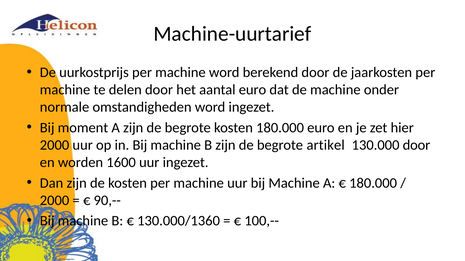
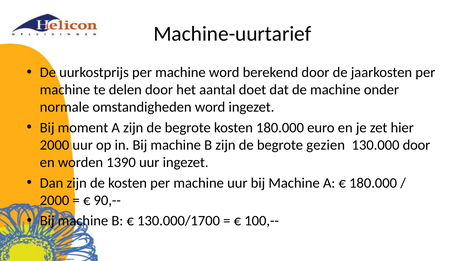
aantal euro: euro -> doet (252, 90)
artikel: artikel -> gezien (326, 145)
1600: 1600 -> 1390 (121, 163)
130.000/1360: 130.000/1360 -> 130.000/1700 (179, 221)
